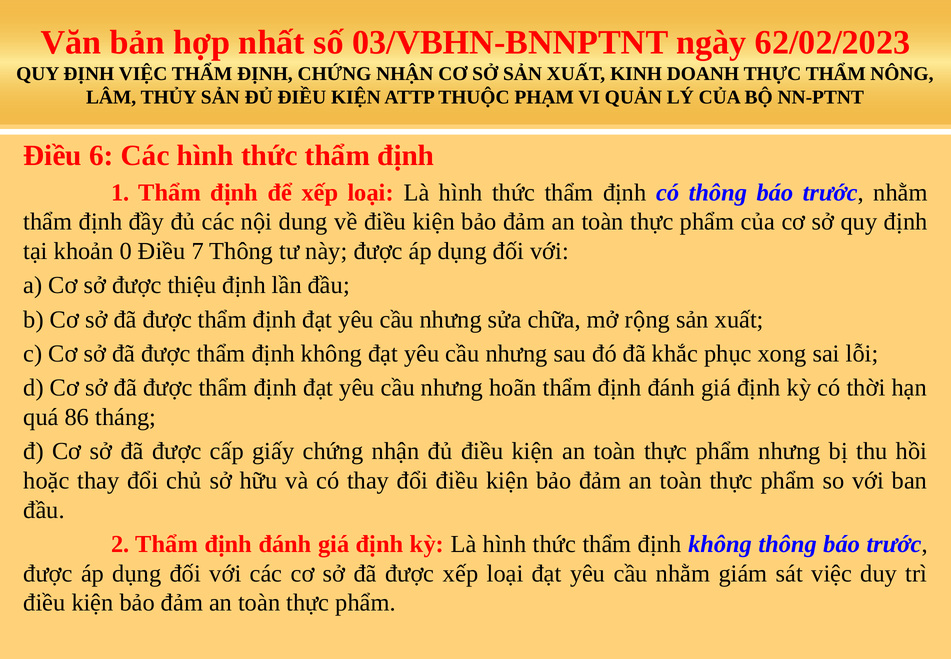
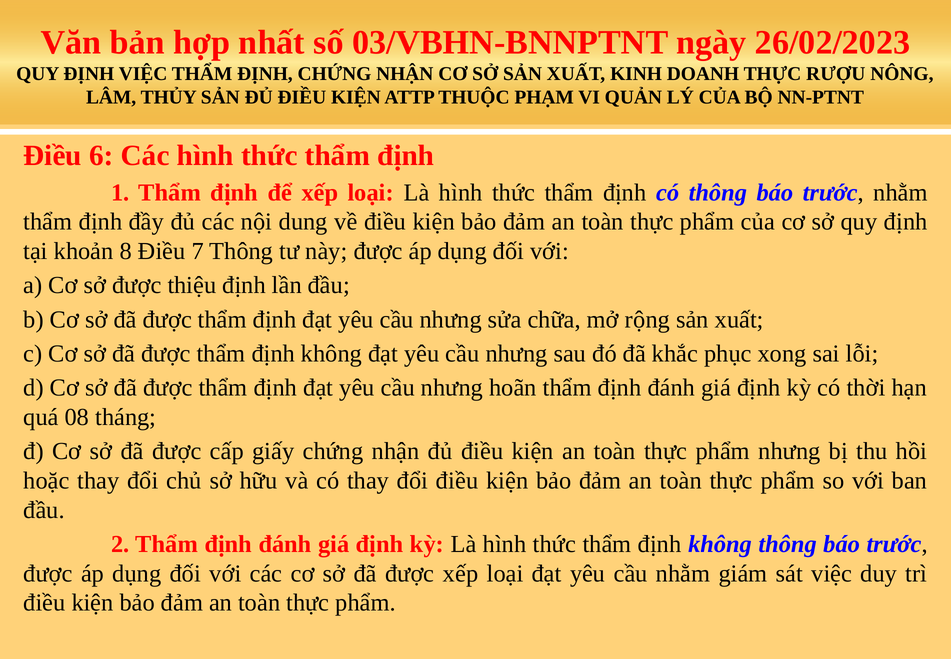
62/02/2023: 62/02/2023 -> 26/02/2023 (833, 43)
THỰC THẨM: THẨM -> RƯỢU (836, 74)
0: 0 -> 8 (126, 251)
86: 86 -> 08 (77, 417)
